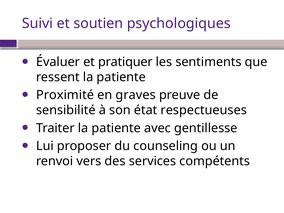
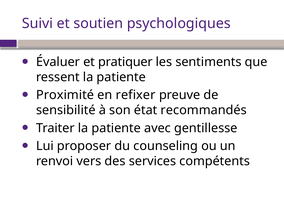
graves: graves -> refixer (136, 95)
respectueuses: respectueuses -> recommandés (204, 110)
